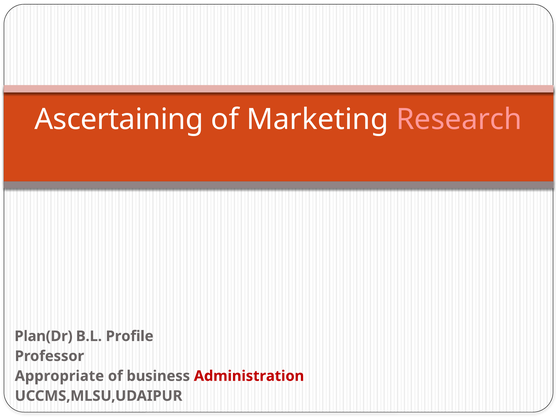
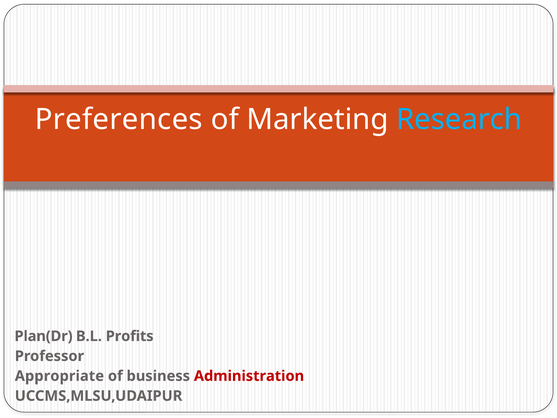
Ascertaining: Ascertaining -> Preferences (119, 119)
Research colour: pink -> light blue (459, 119)
Profile: Profile -> Profits (130, 336)
